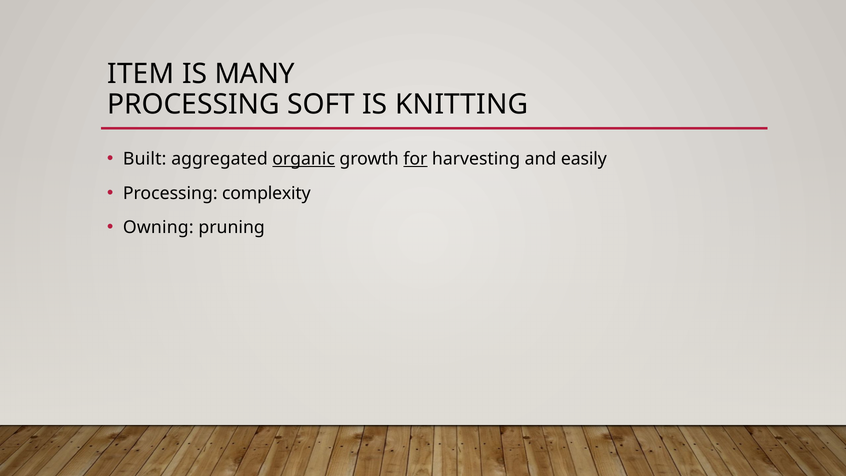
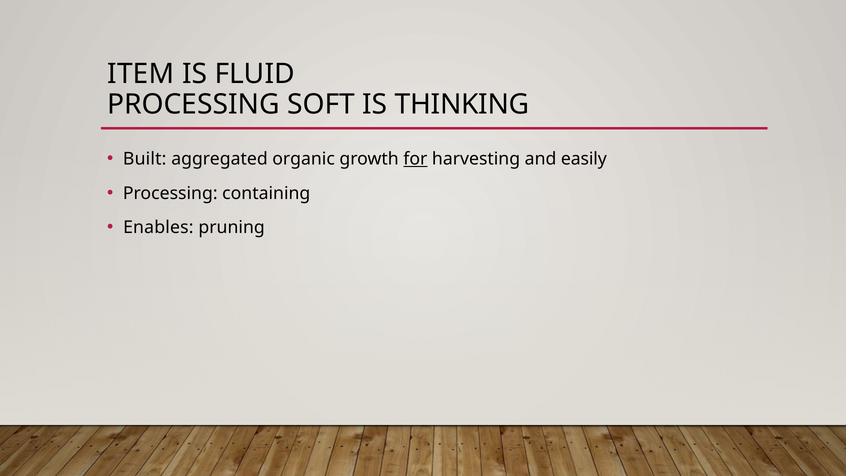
MANY: MANY -> FLUID (255, 74)
KNITTING: KNITTING -> THINKING (462, 105)
organic underline: present -> none (304, 159)
complexity: complexity -> containing (266, 193)
Owning: Owning -> Enables (158, 227)
